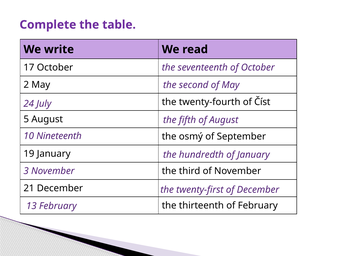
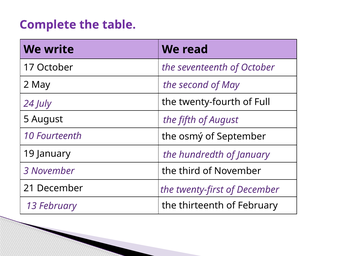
Číst: Číst -> Full (262, 102)
Nineteenth: Nineteenth -> Fourteenth (59, 136)
